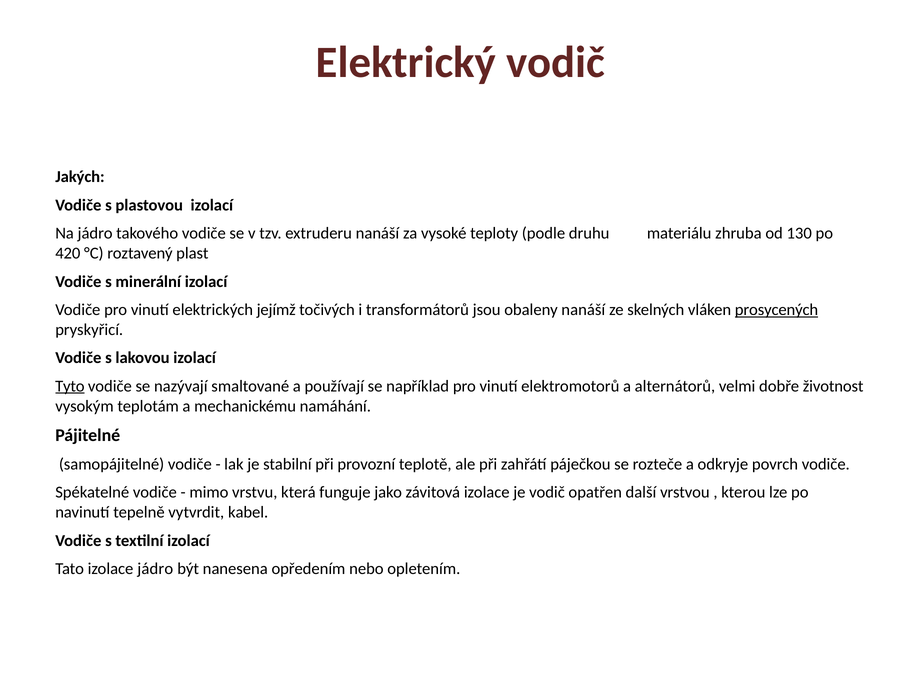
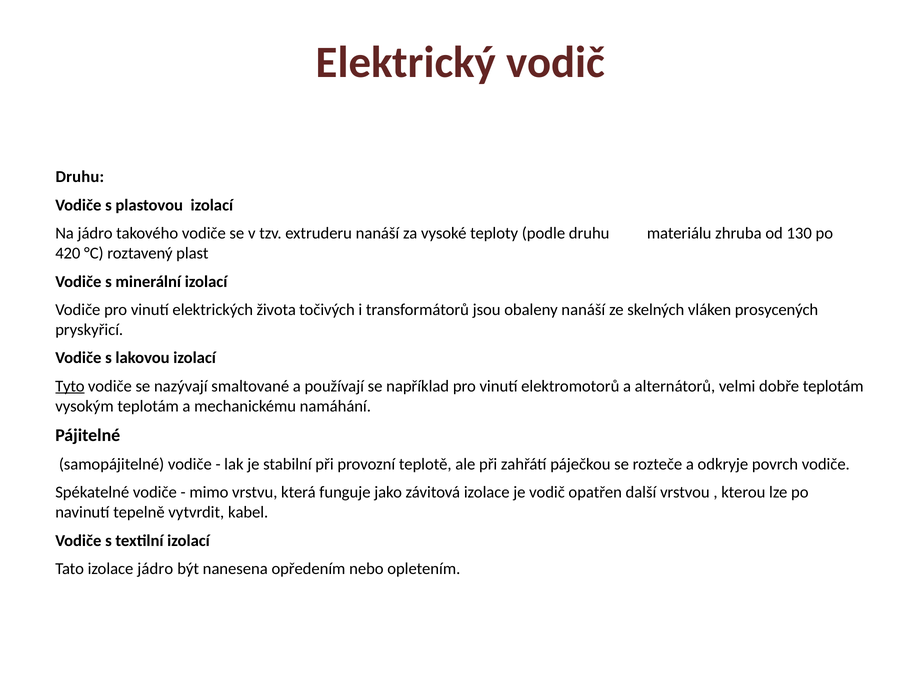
Jakých: Jakých -> Druhu (80, 177)
jejímž: jejímž -> života (276, 310)
prosycených underline: present -> none (777, 310)
dobře životnost: životnost -> teplotám (833, 386)
